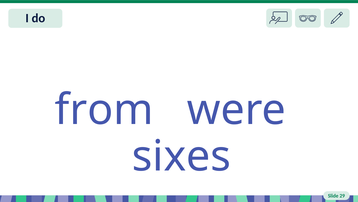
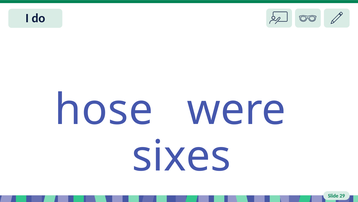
from: from -> hose (104, 110)
